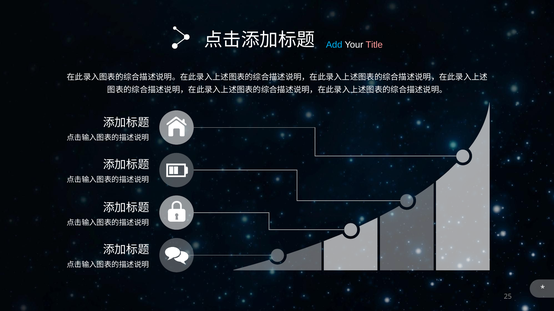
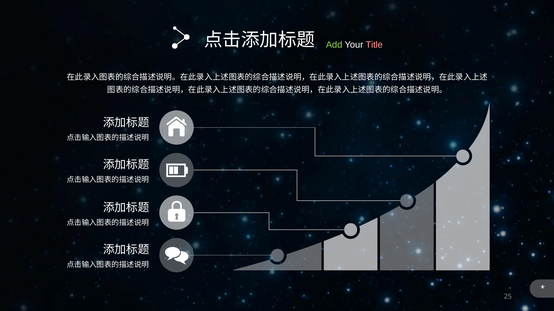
Add colour: light blue -> light green (334, 45)
